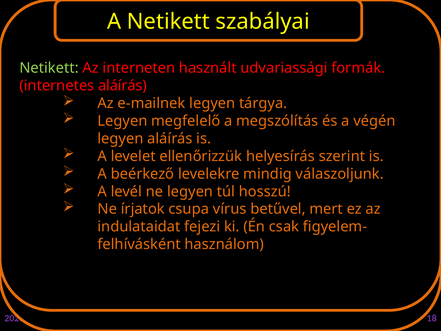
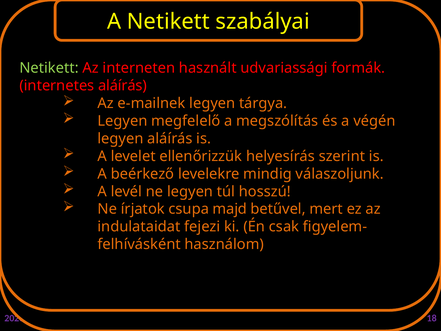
vírus: vírus -> majd (230, 209)
